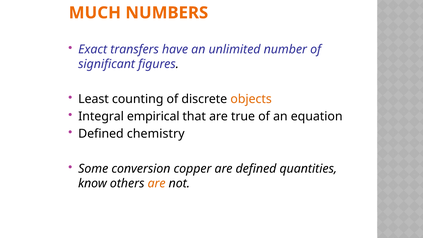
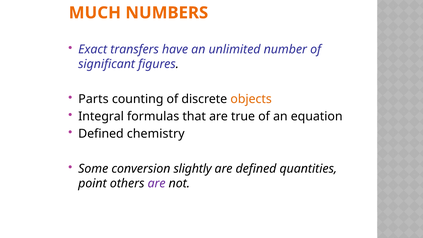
Least: Least -> Parts (93, 99)
empirical: empirical -> formulas (153, 116)
copper: copper -> slightly (193, 169)
know: know -> point (92, 184)
are colour: orange -> purple (157, 184)
